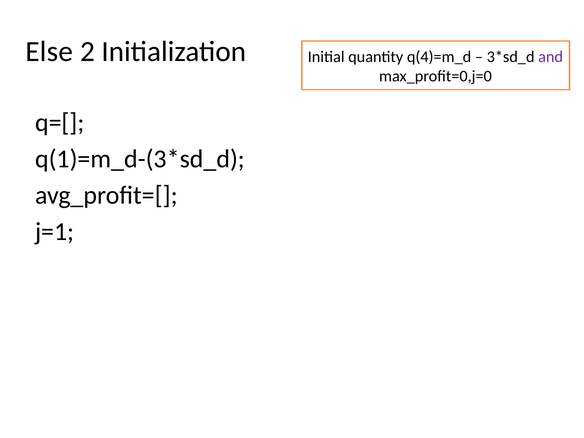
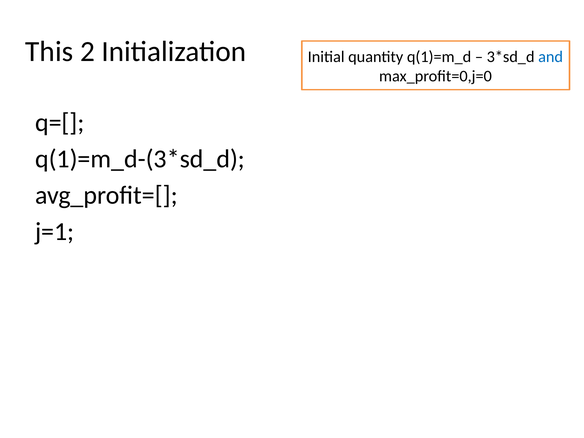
Else: Else -> This (49, 52)
q(4)=m_d: q(4)=m_d -> q(1)=m_d (439, 57)
and colour: purple -> blue (551, 57)
